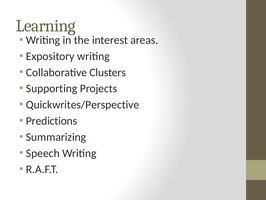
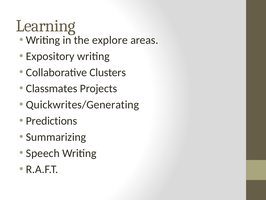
interest: interest -> explore (110, 40)
Supporting: Supporting -> Classmates (52, 88)
Quickwrites/Perspective: Quickwrites/Perspective -> Quickwrites/Generating (82, 105)
